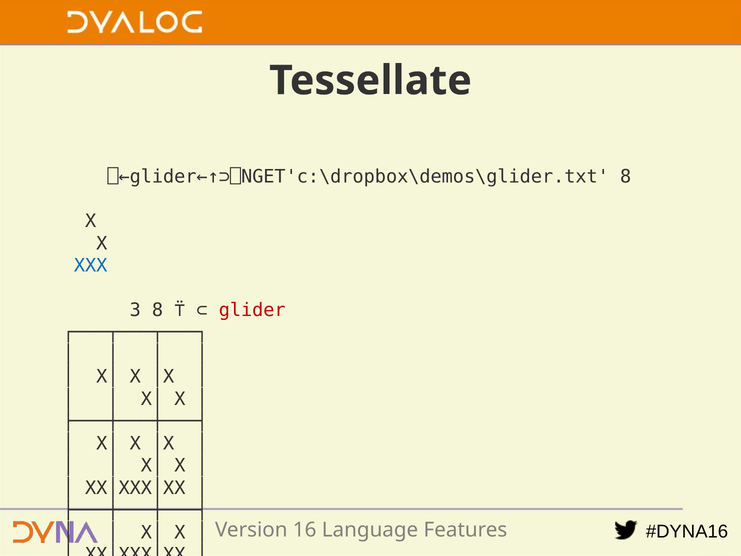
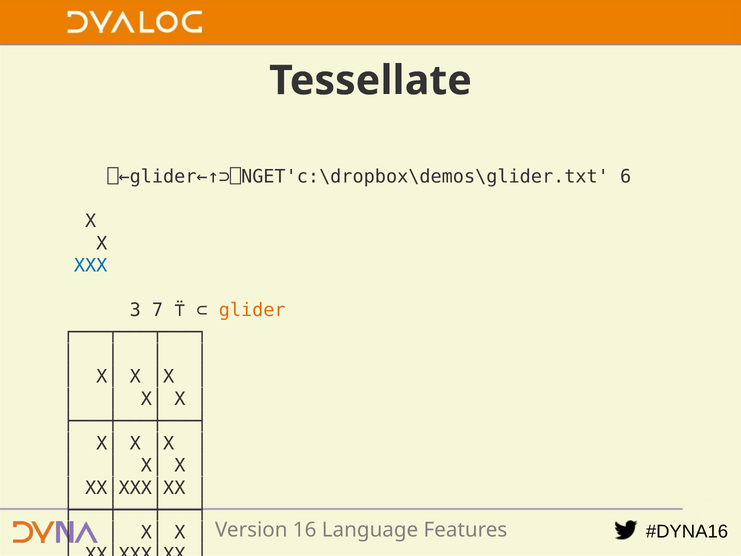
⎕←glider←↑⊃⎕NGET'c:\dropbox\demos\glider.txt 8: 8 -> 6 (626, 177)
3 8: 8 -> 7 (157, 310)
glider colour: red -> orange (252, 310)
